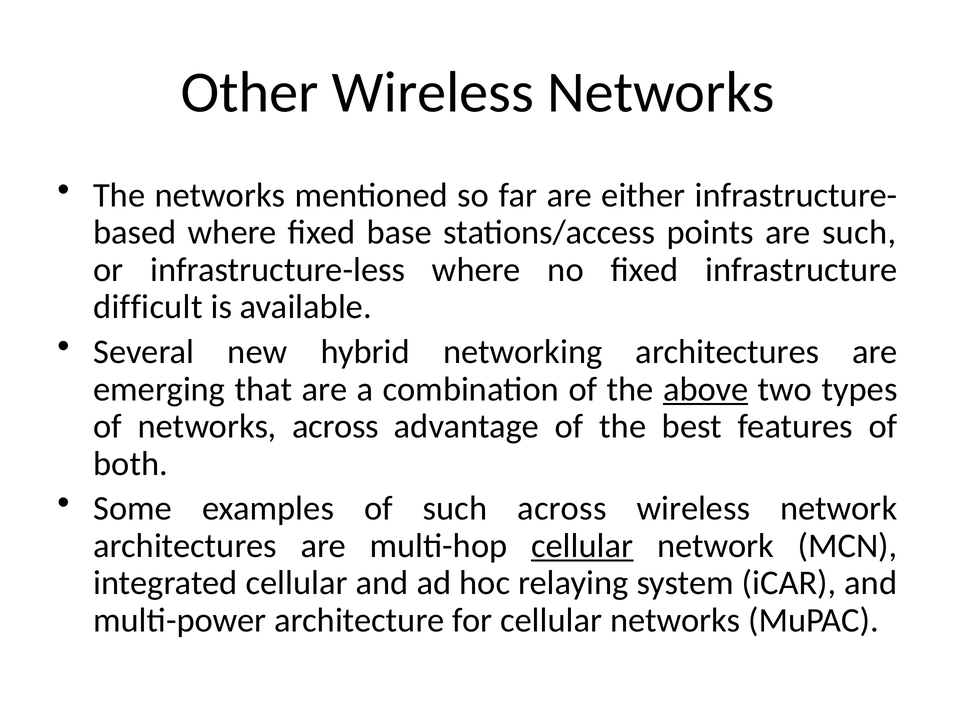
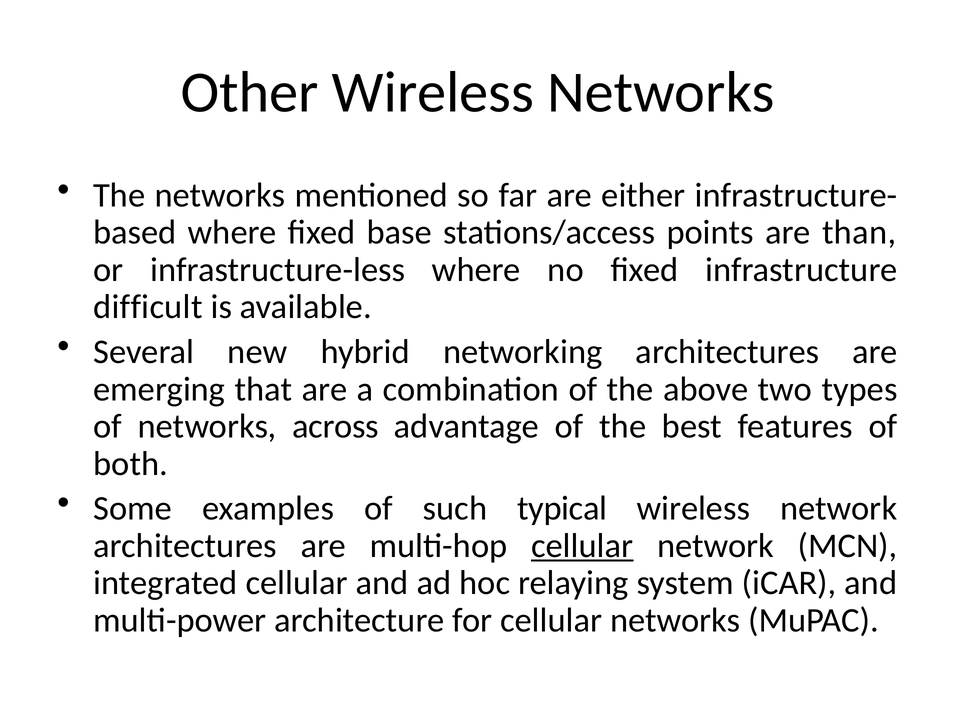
are such: such -> than (859, 232)
above underline: present -> none (706, 389)
such across: across -> typical (562, 509)
